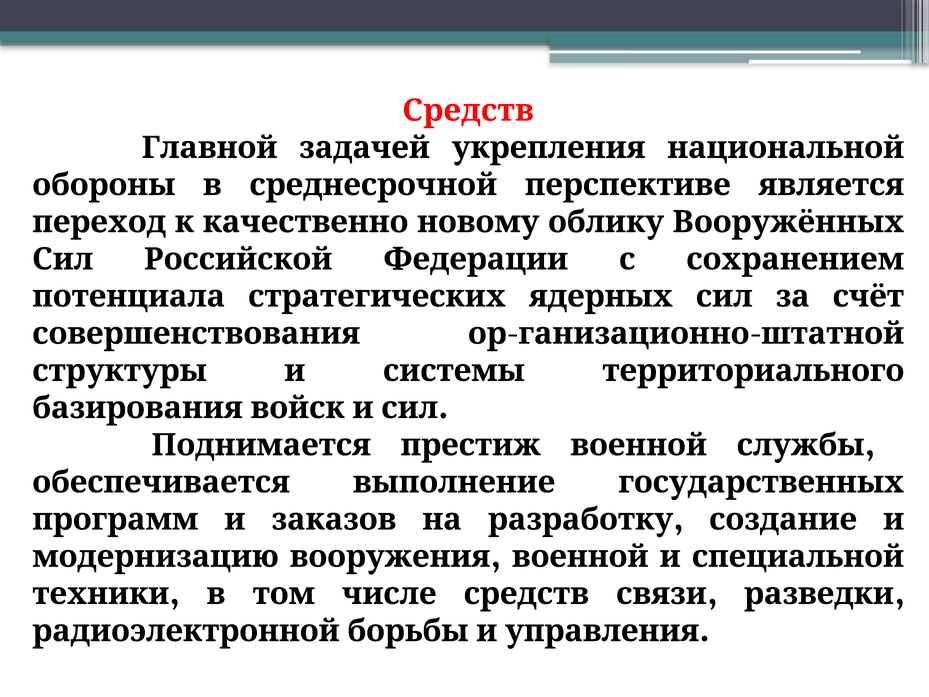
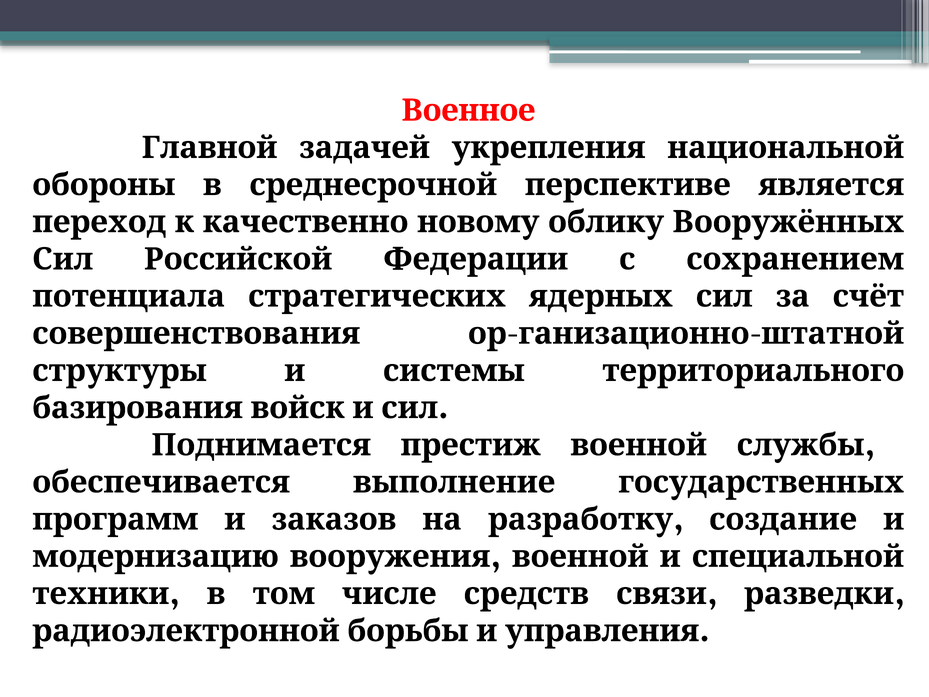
Средств: Средств -> Военное (469, 110)
